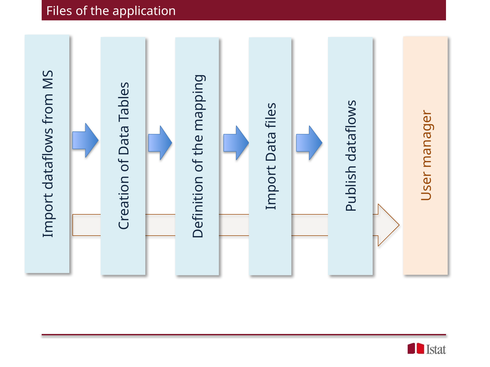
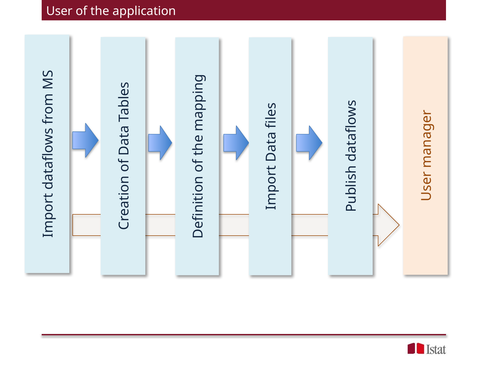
Files: Files -> User (59, 11)
